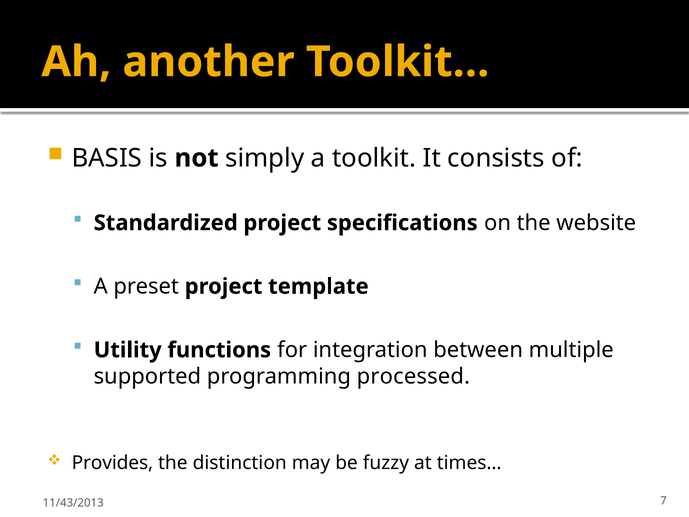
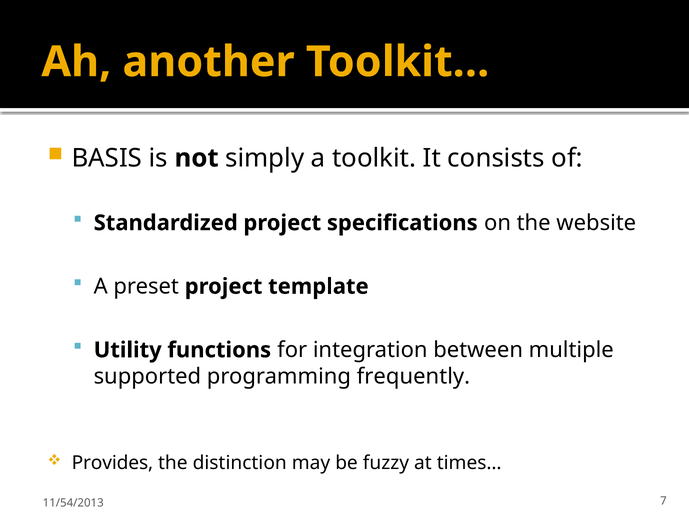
processed: processed -> frequently (413, 376)
11/43/2013: 11/43/2013 -> 11/54/2013 (73, 503)
